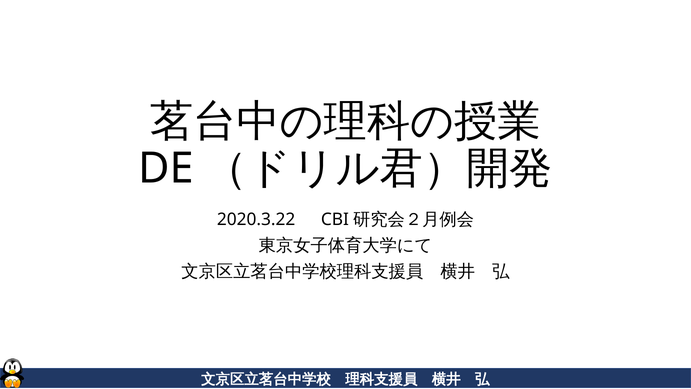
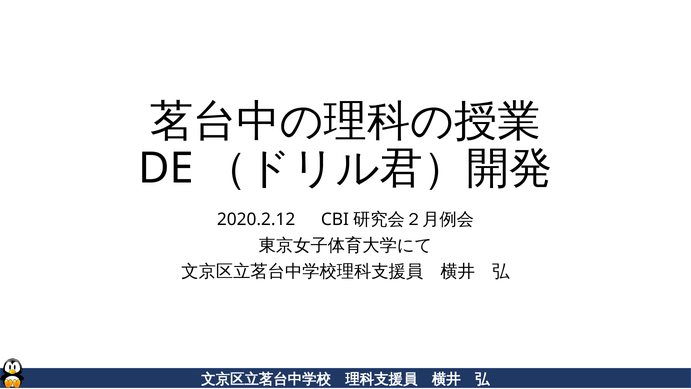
2020.3.22: 2020.3.22 -> 2020.2.12 (256, 219)
